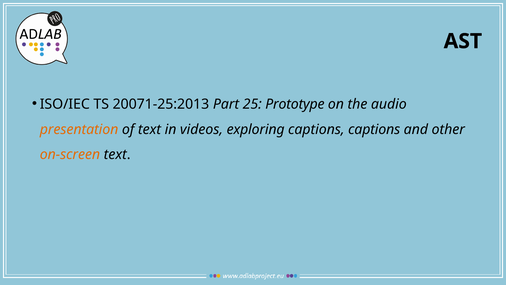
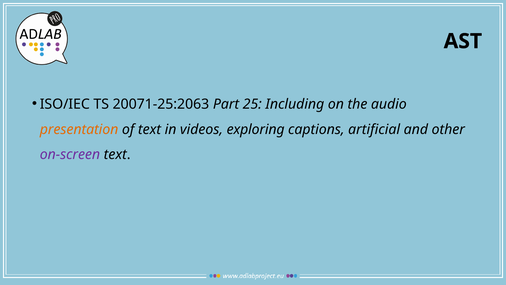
20071-25:2013: 20071-25:2013 -> 20071-25:2063 (161, 104)
Prototype: Prototype -> Including (295, 104)
captions captions: captions -> artificial (374, 129)
on-screen colour: orange -> purple (70, 154)
